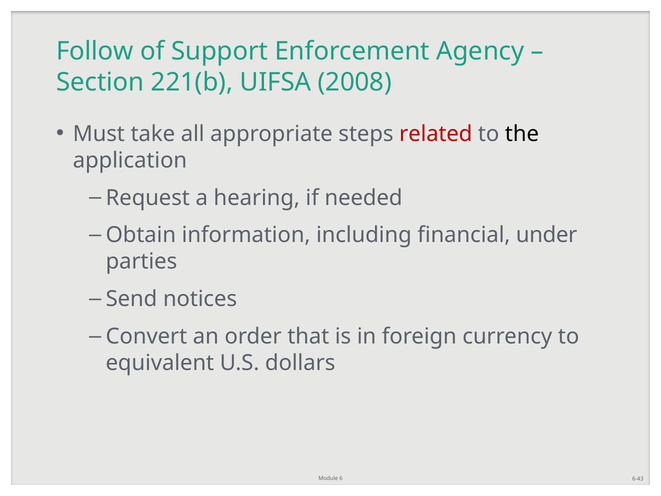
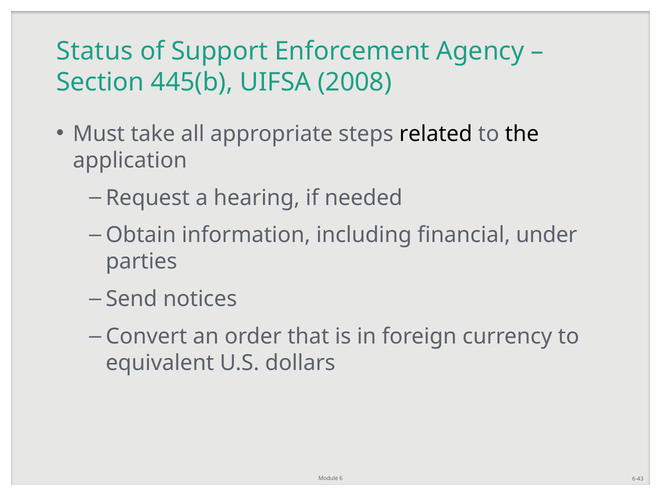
Follow: Follow -> Status (95, 51)
221(b: 221(b -> 445(b (192, 82)
related colour: red -> black (436, 134)
